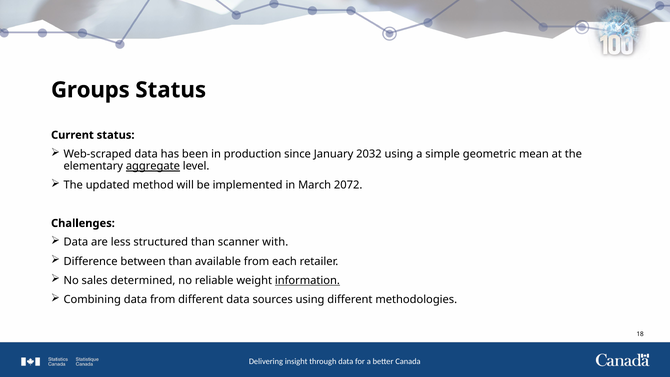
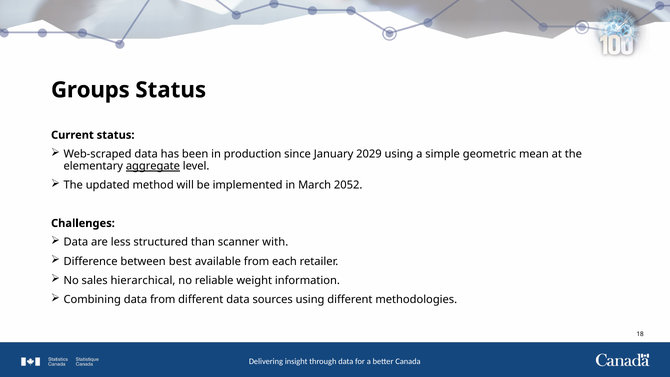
2032: 2032 -> 2029 (369, 154)
2072: 2072 -> 2052 (348, 185)
between than: than -> best (180, 261)
determined: determined -> hierarchical (143, 280)
information underline: present -> none (307, 280)
